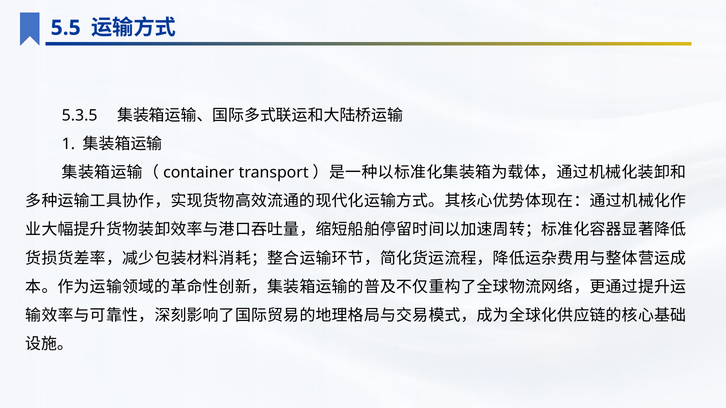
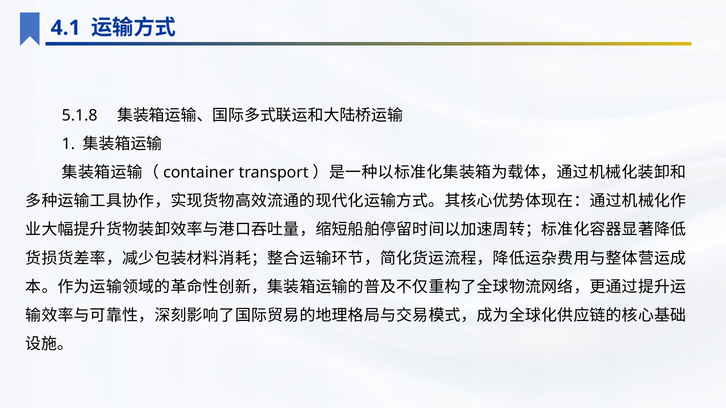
5.5: 5.5 -> 4.1 (66, 28)
5.3.5: 5.3.5 -> 5.1.8 (80, 116)
